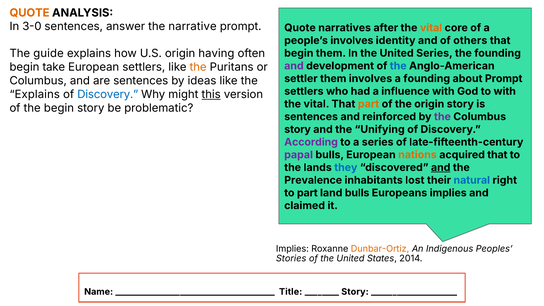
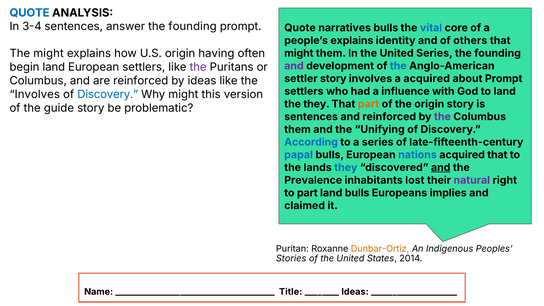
QUOTE colour: orange -> blue (30, 13)
3-0: 3-0 -> 3-4 (32, 26)
answer the narrative: narrative -> founding (193, 26)
narratives after: after -> bulls (386, 28)
vital colour: orange -> blue (431, 28)
people’s involves: involves -> explains (352, 40)
begin: begin -> might (299, 53)
The guide: guide -> might (49, 54)
begin take: take -> land (54, 67)
the colour: orange -> purple (198, 67)
settler them: them -> story (333, 79)
a founding: founding -> acquired (427, 79)
are sentences: sentences -> reinforced (141, 81)
to with: with -> land (505, 91)
Explains: Explains -> Involves (35, 94)
this underline: present -> none (211, 94)
vital: vital -> they (317, 104)
the begin: begin -> guide (59, 108)
story: story -> them (297, 129)
According colour: purple -> blue (311, 142)
papal colour: purple -> blue (299, 155)
nations colour: orange -> blue (417, 155)
natural colour: blue -> purple (472, 180)
Implies: Implies -> Puritan (292, 249)
Story: Story -> Ideas (355, 292)
